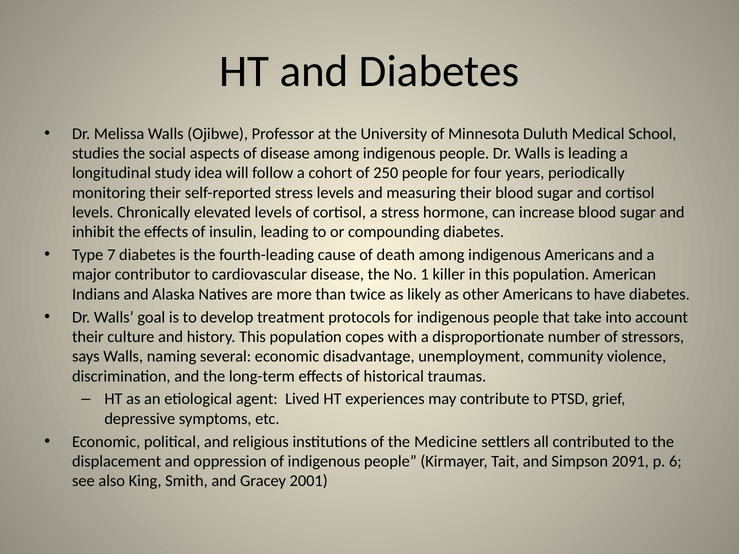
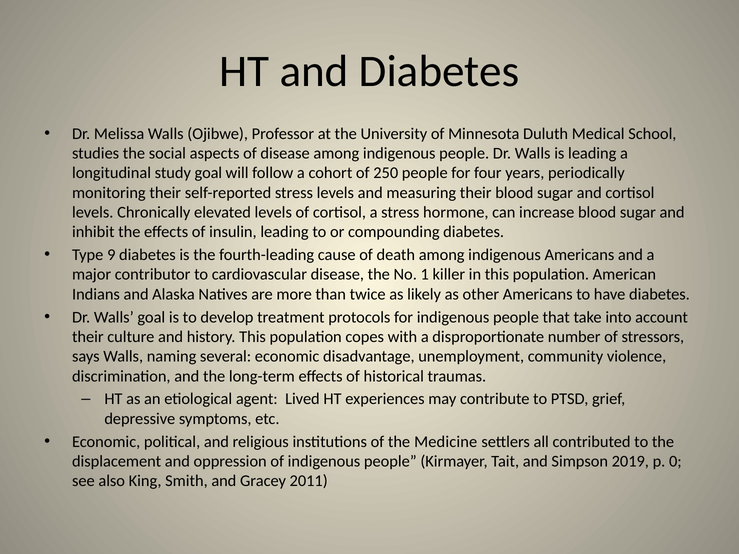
study idea: idea -> goal (208, 173)
7: 7 -> 9 (111, 255)
2091: 2091 -> 2019 (630, 462)
6: 6 -> 0 (675, 462)
2001: 2001 -> 2011 (309, 481)
